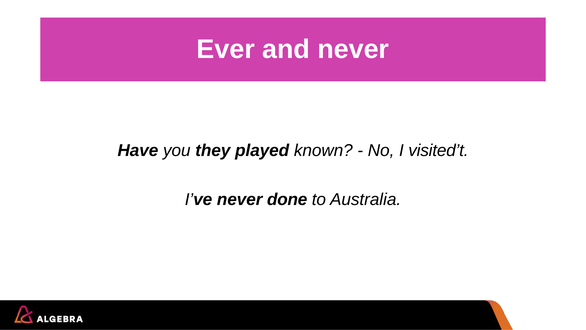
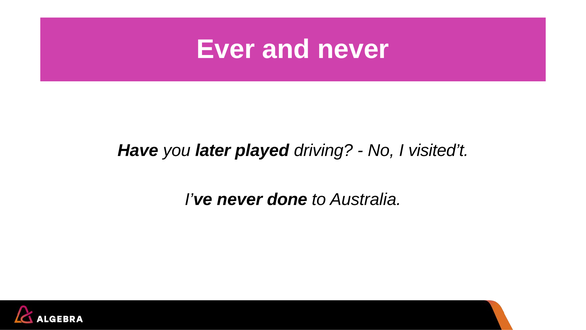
they: they -> later (213, 150)
known: known -> driving (323, 150)
